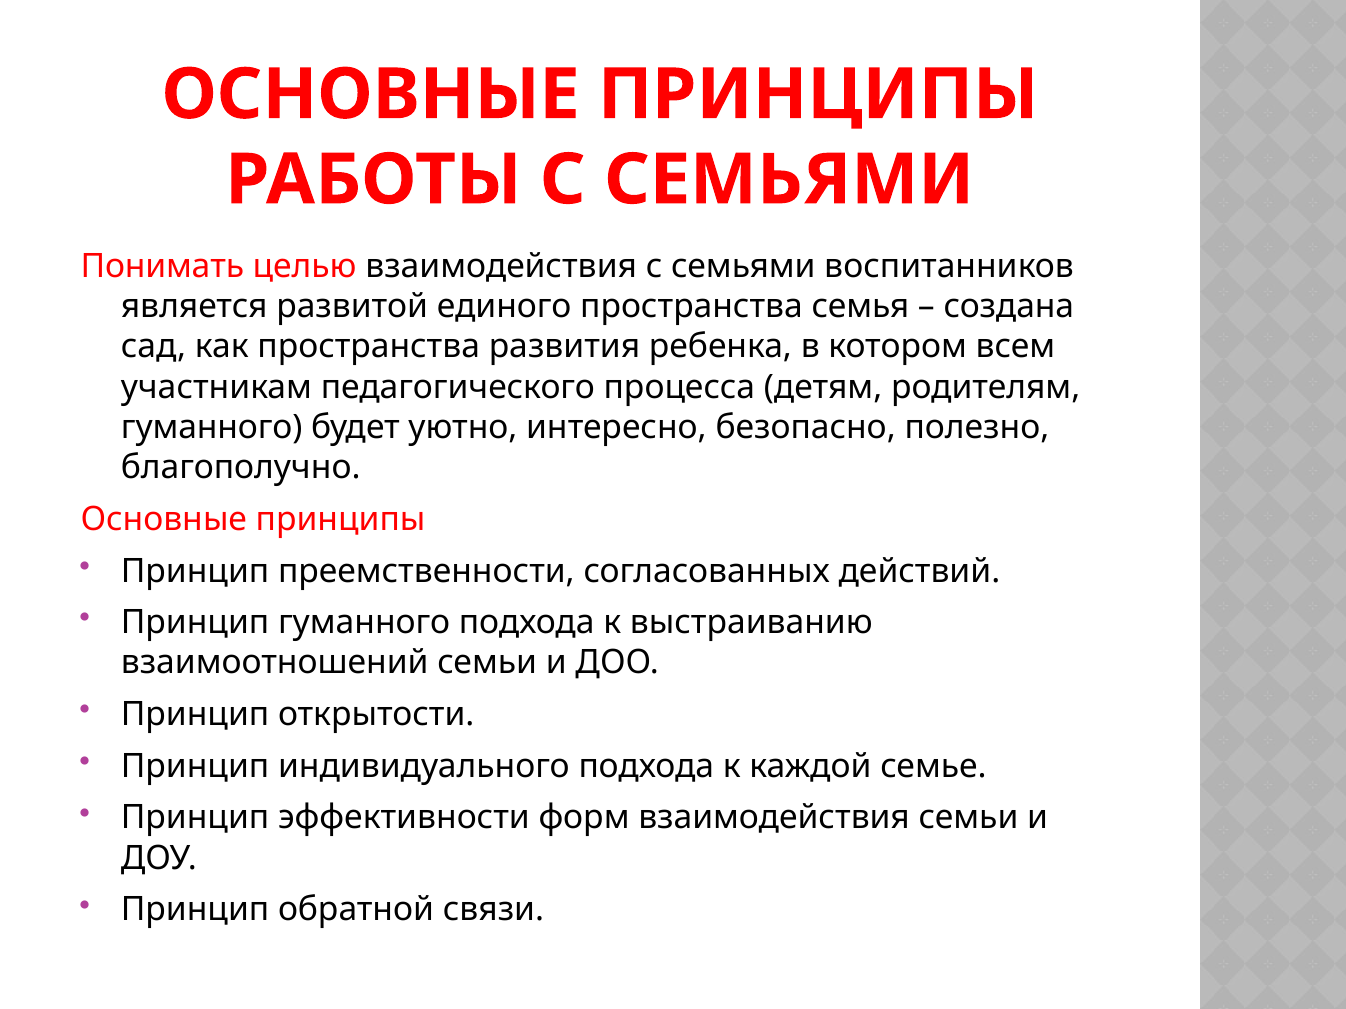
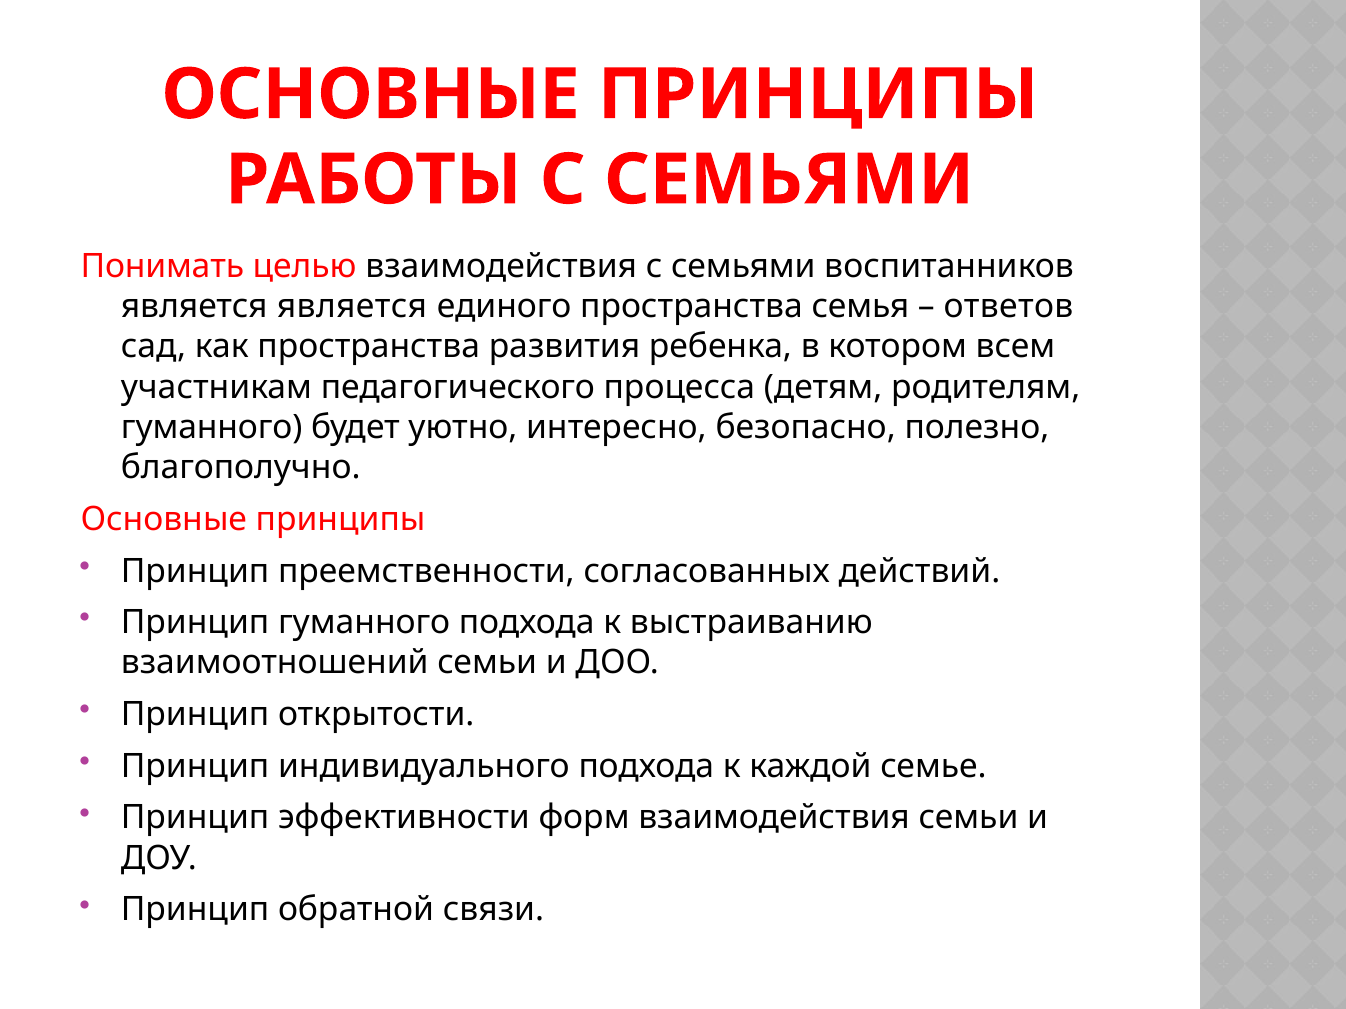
является развитой: развитой -> является (352, 306)
создана: создана -> ответов (1008, 306)
